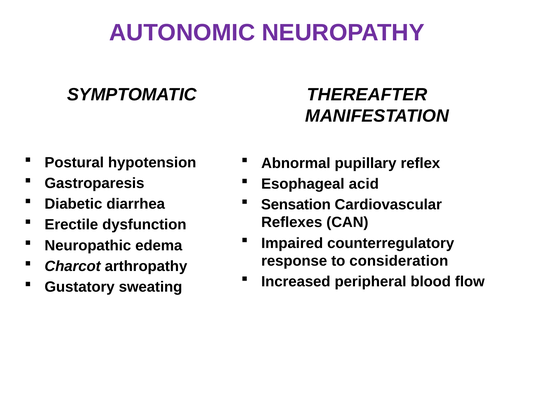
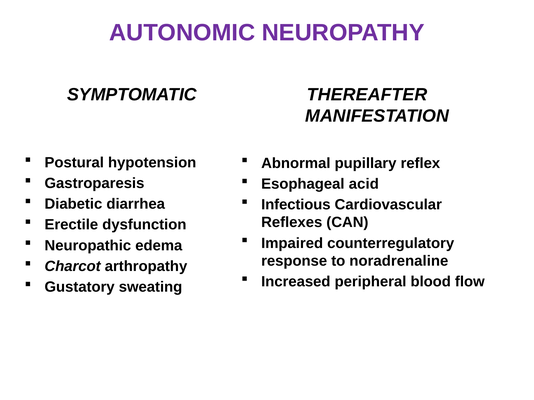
Sensation: Sensation -> Infectious (296, 205)
consideration: consideration -> noradrenaline (399, 261)
